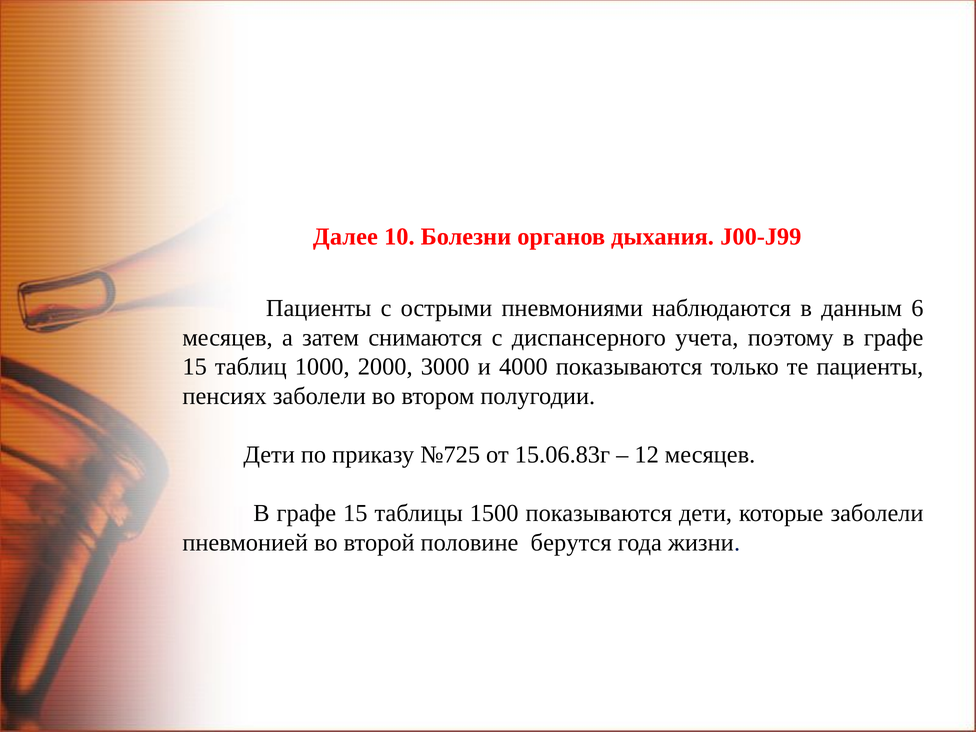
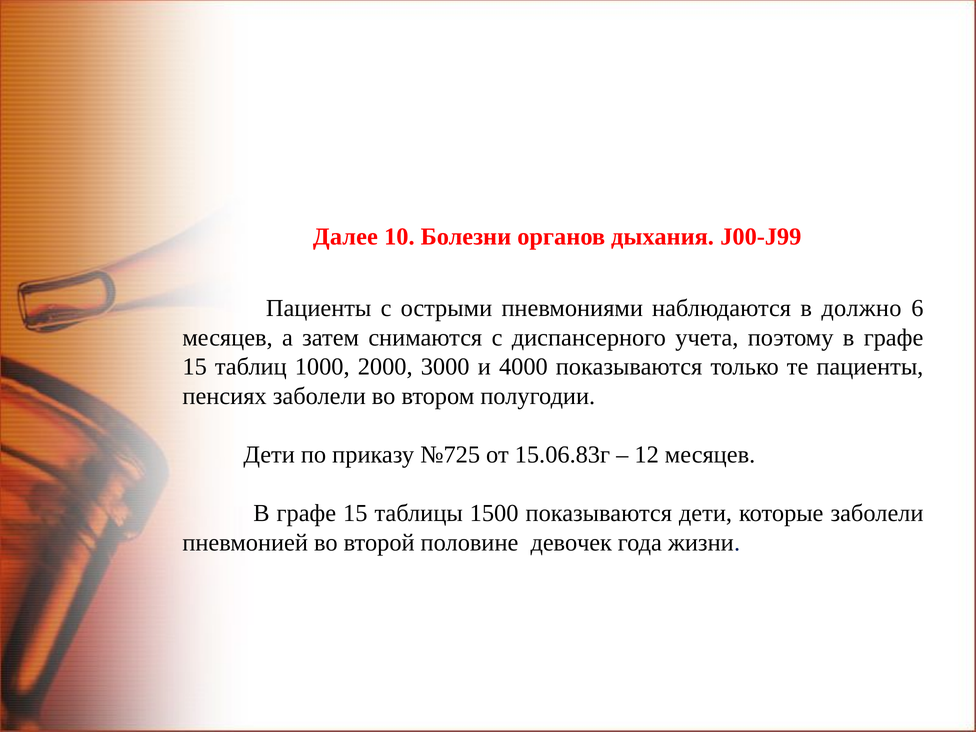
данным: данным -> должно (861, 308)
берутся: берутся -> девочек (571, 543)
